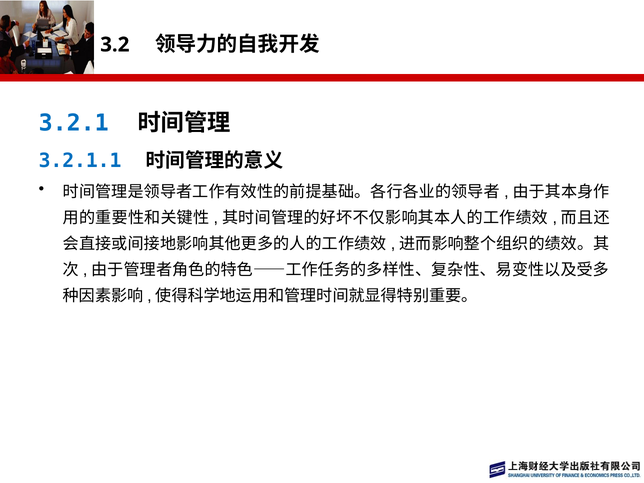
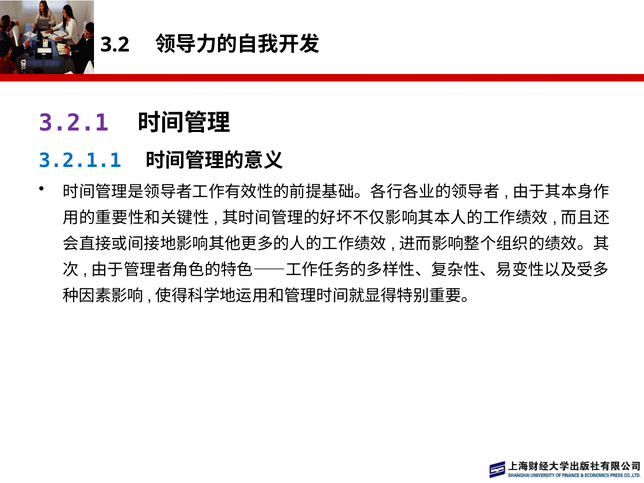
3.2.1 colour: blue -> purple (74, 123)
